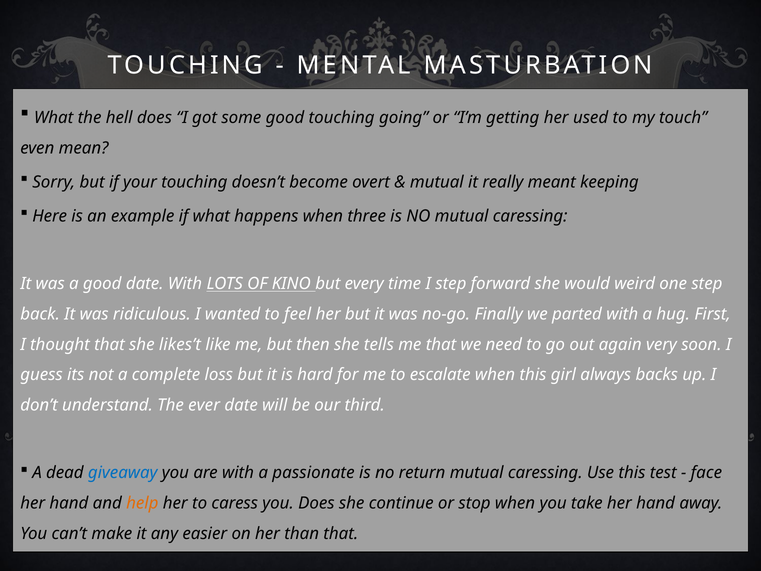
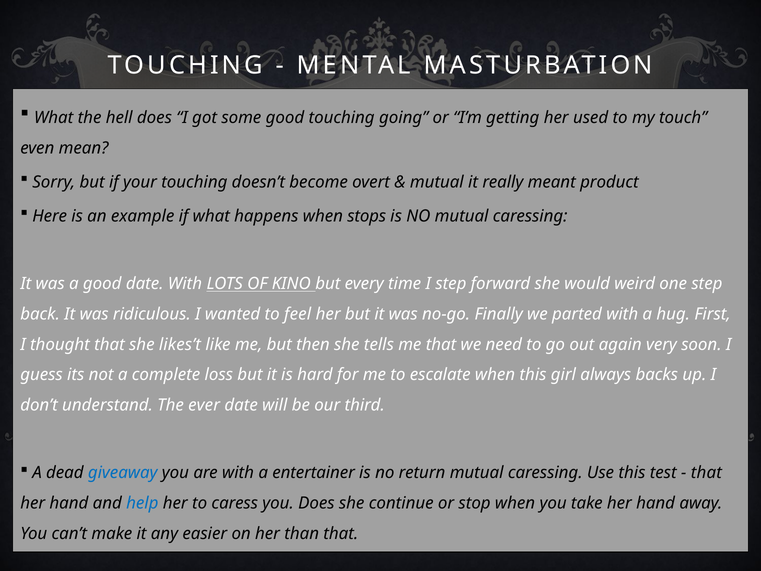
keeping: keeping -> product (609, 182)
three: three -> stops (367, 216)
passionate: passionate -> entertainer (314, 473)
face: face -> that (706, 473)
help colour: orange -> blue (142, 503)
